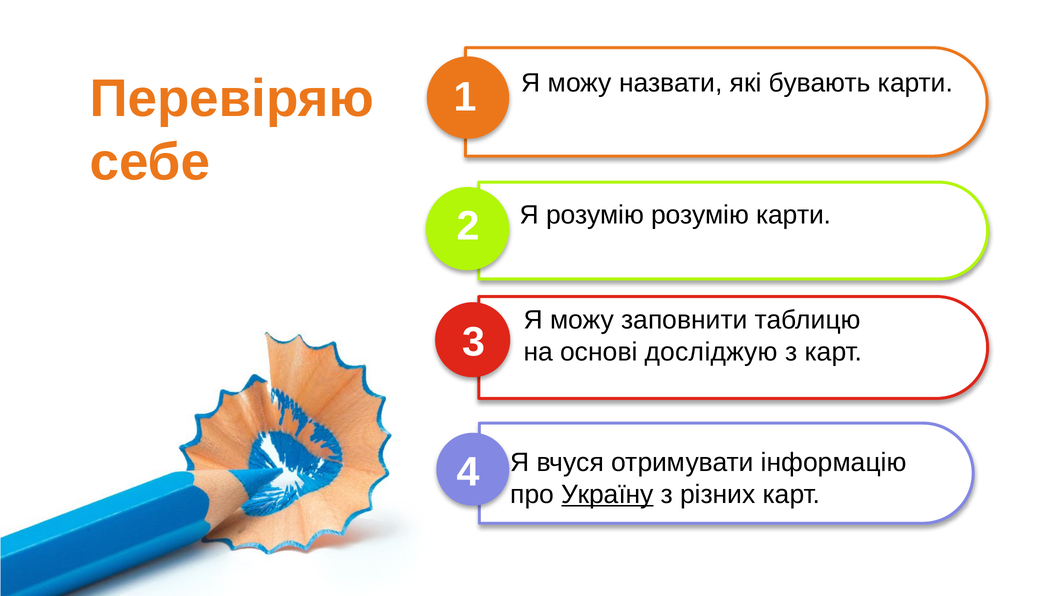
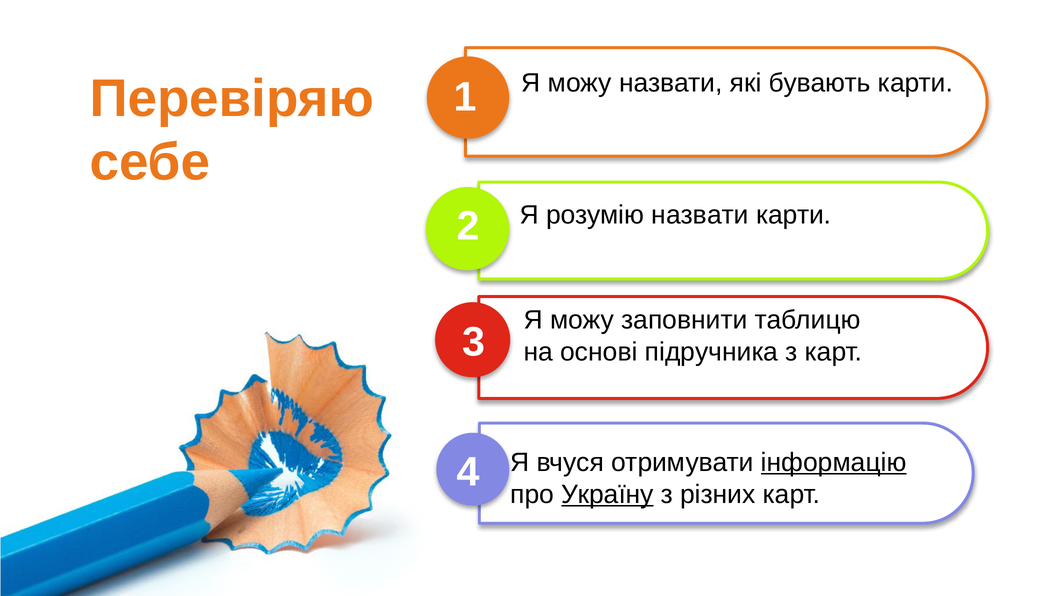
розумію розумію: розумію -> назвати (700, 215)
досліджую: досліджую -> підручника (711, 352)
інформацію underline: none -> present (834, 463)
